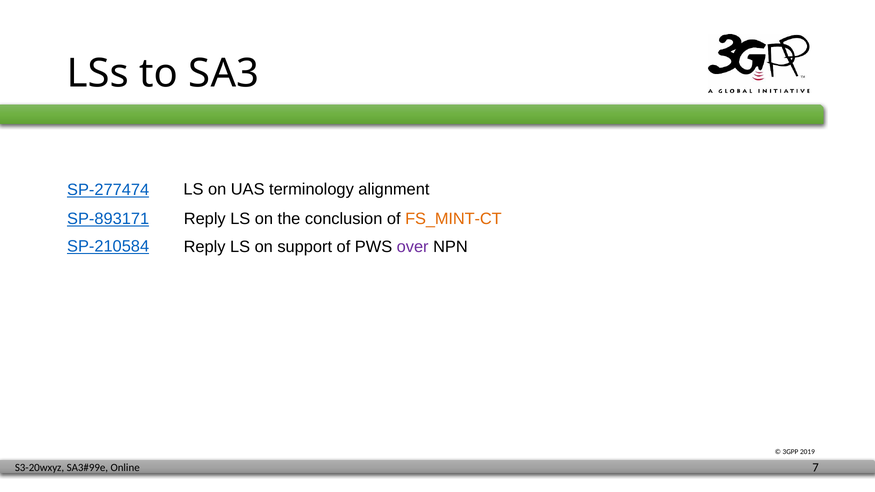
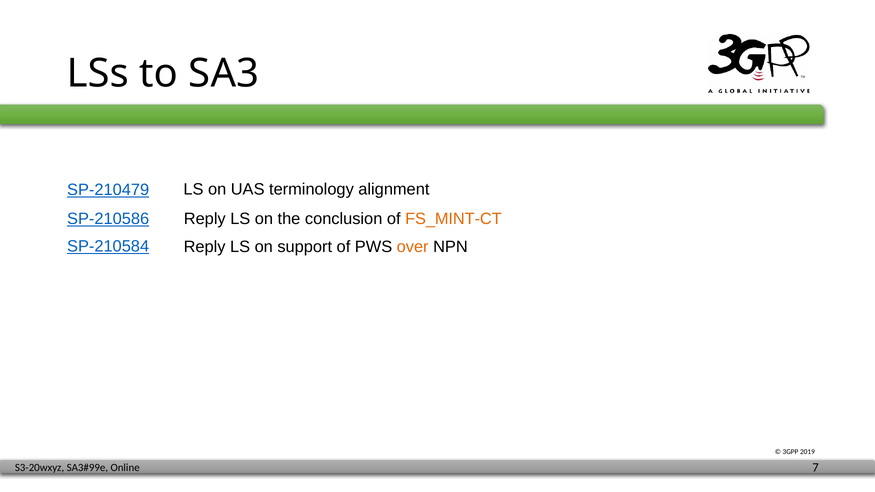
SP-277474: SP-277474 -> SP-210479 (108, 190)
SP-893171: SP-893171 -> SP-210586 (108, 219)
over colour: purple -> orange (413, 247)
